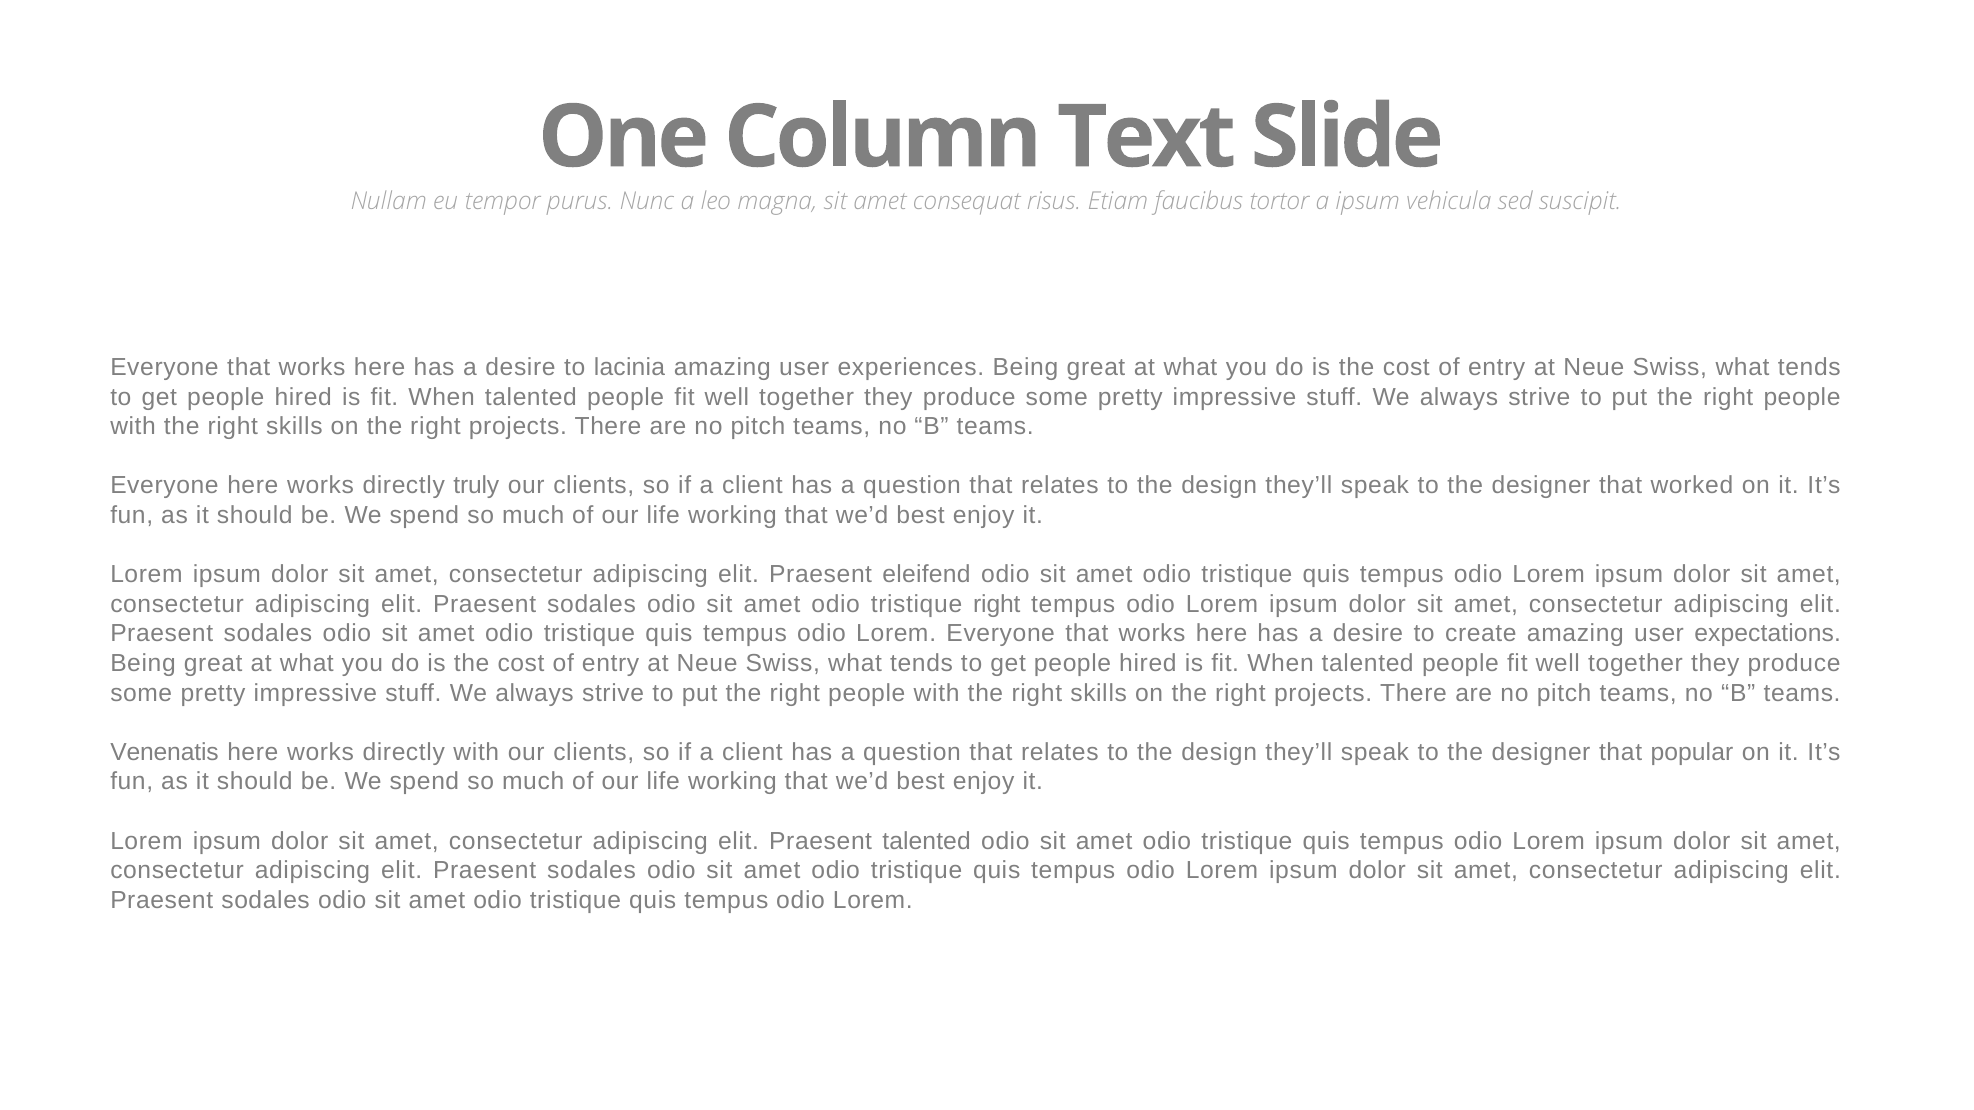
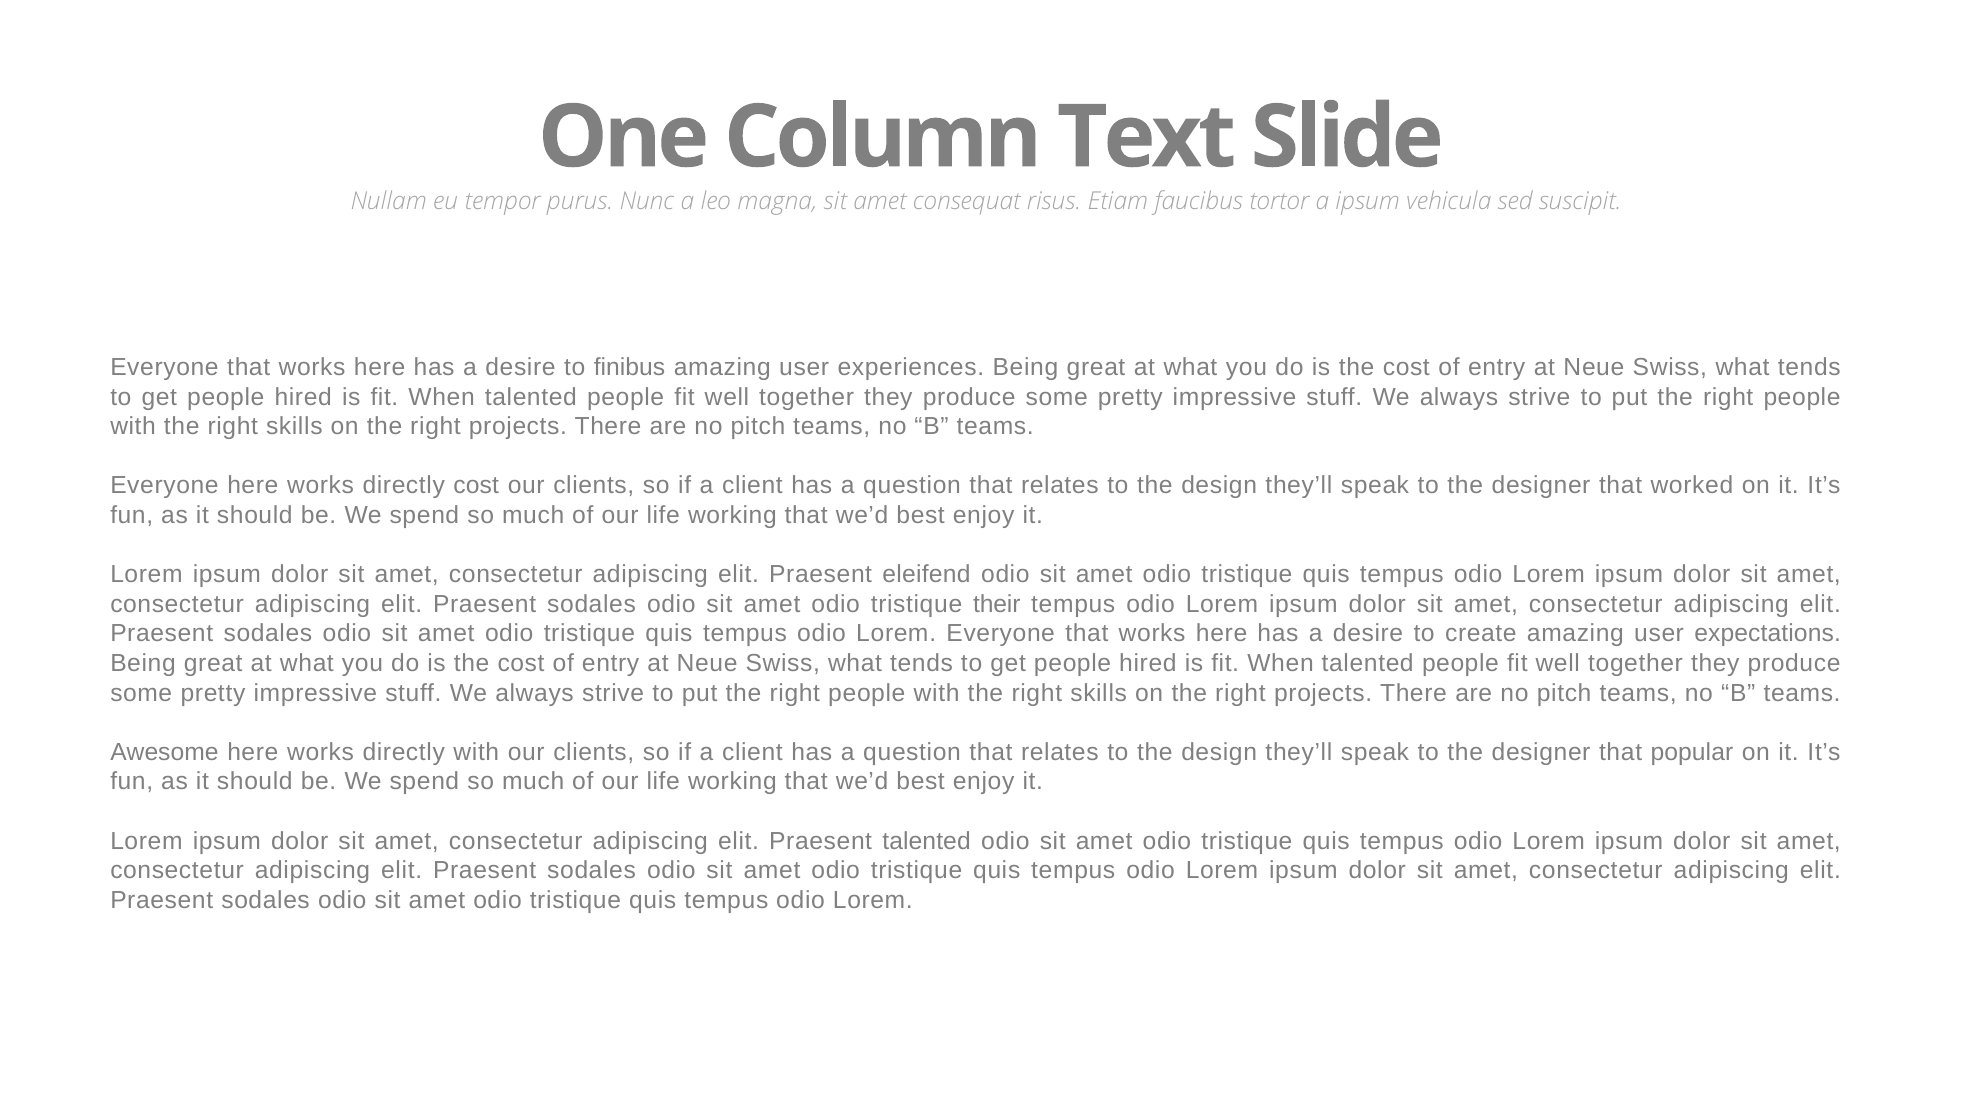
lacinia: lacinia -> finibus (630, 367)
directly truly: truly -> cost (476, 486)
tristique right: right -> their (997, 604)
Venenatis: Venenatis -> Awesome (164, 752)
